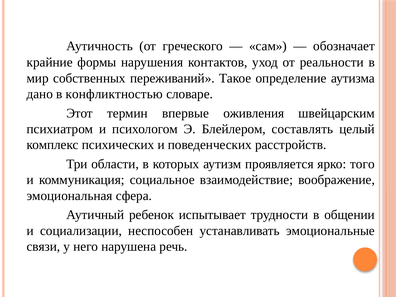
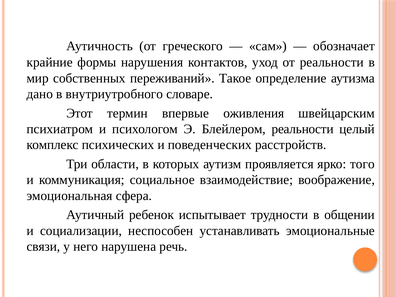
конфликтностью: конфликтностью -> внутриутробного (114, 94)
Блейлером составлять: составлять -> реальности (303, 129)
